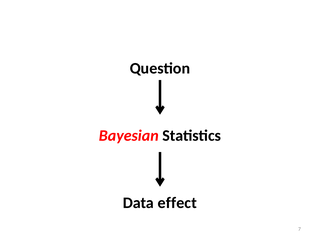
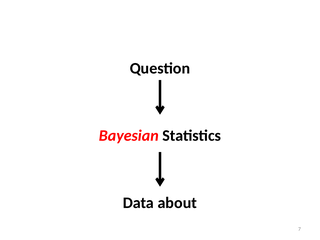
effect: effect -> about (177, 203)
